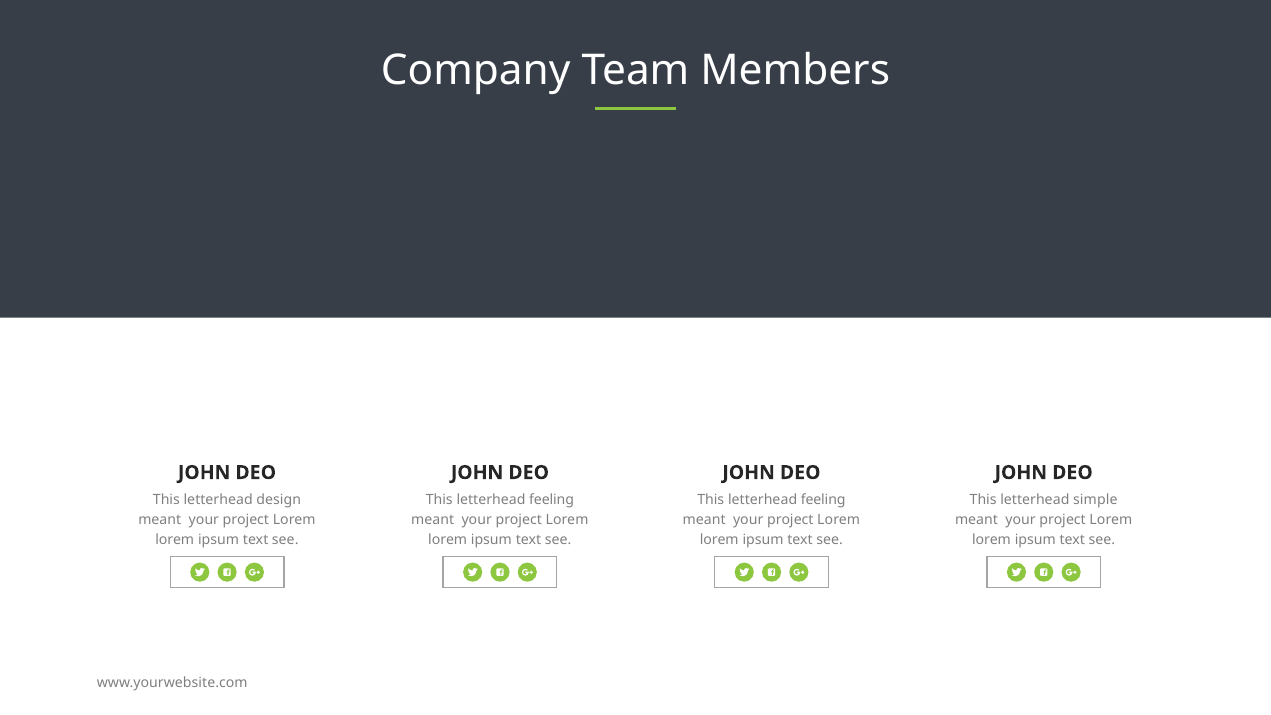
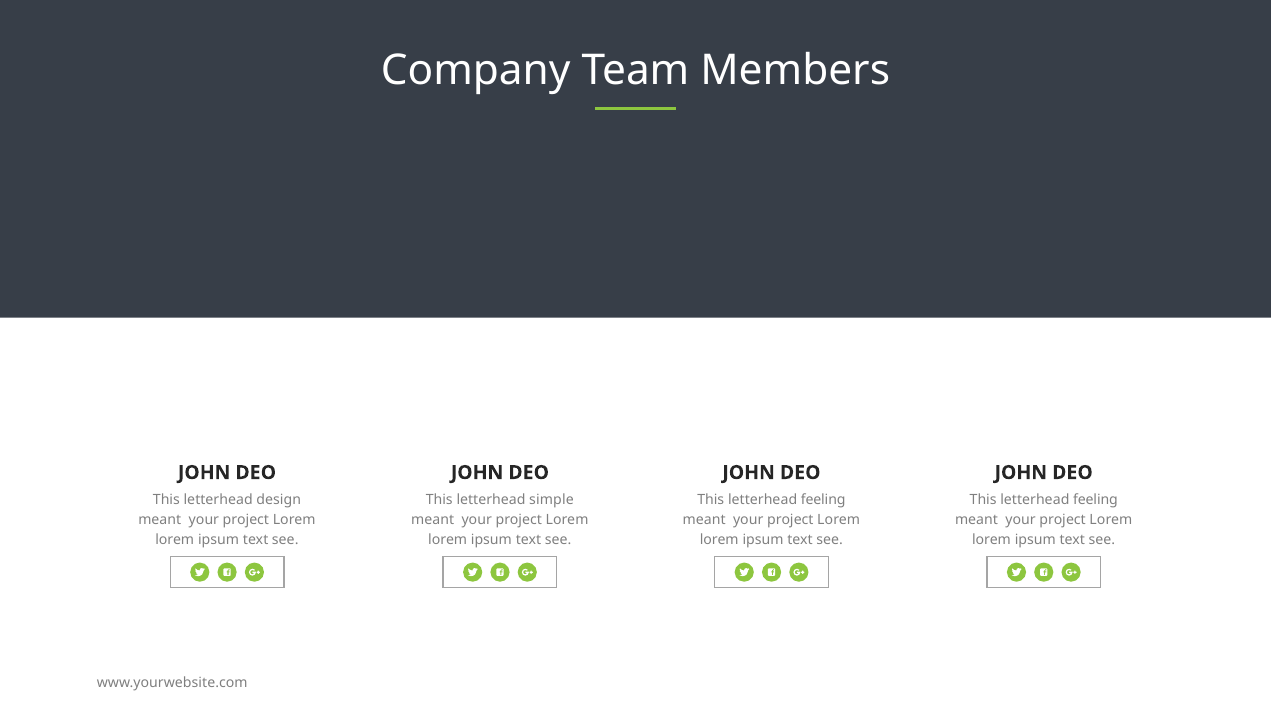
feeling: feeling -> simple (551, 500)
simple: simple -> feeling (1095, 500)
